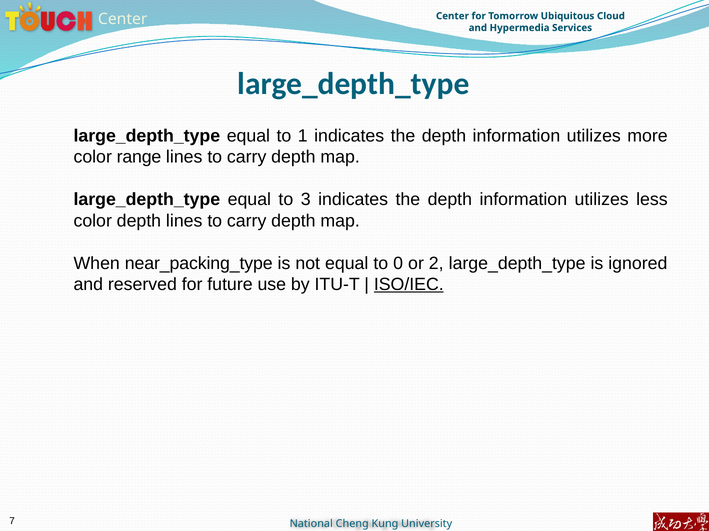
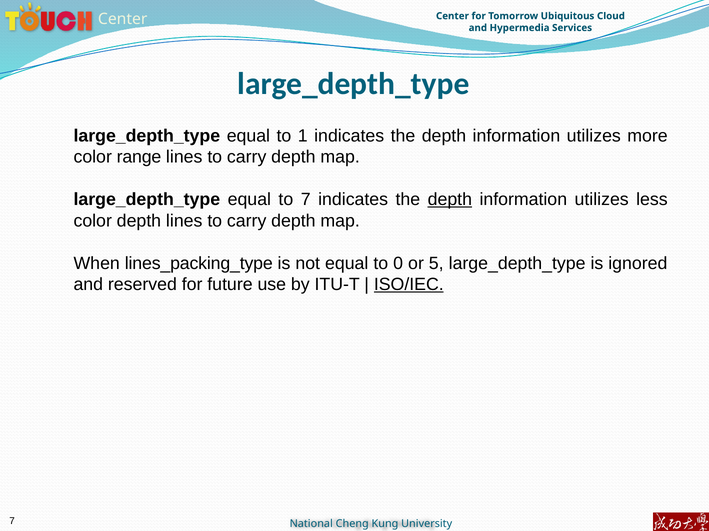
to 3: 3 -> 7 (306, 200)
depth underline: none -> present (450, 200)
near_packing_type: near_packing_type -> lines_packing_type (199, 264)
2: 2 -> 5 (436, 264)
